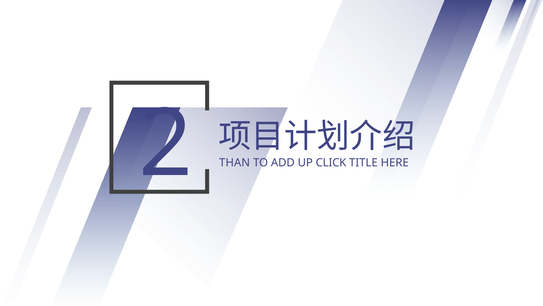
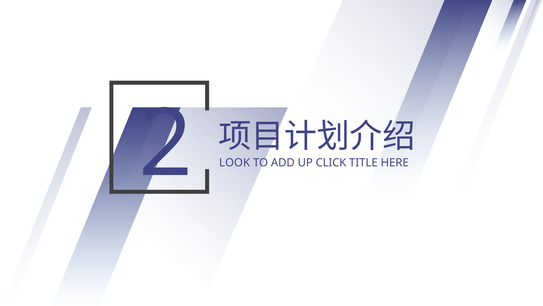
THAN: THAN -> LOOK (235, 162)
